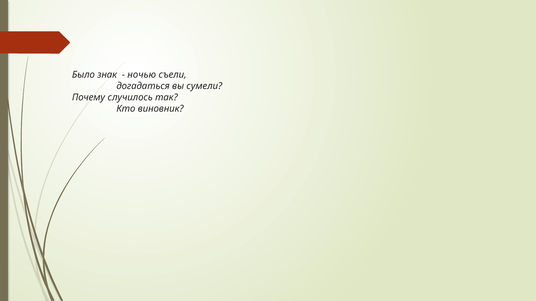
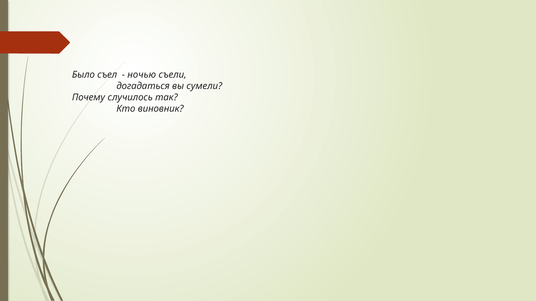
знак: знак -> съел (107, 75)
